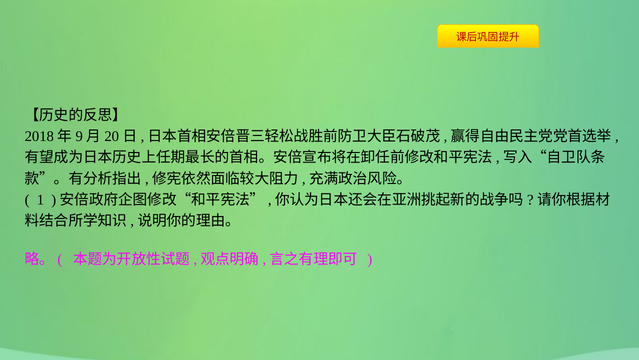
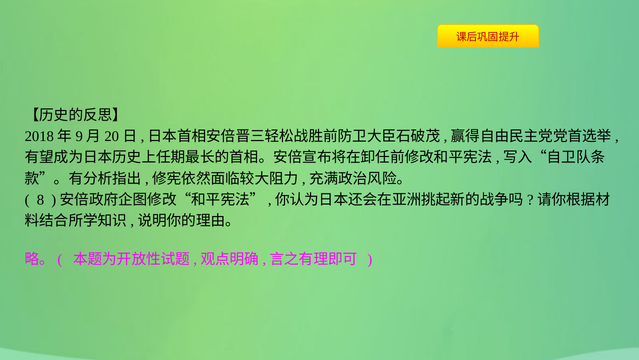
1: 1 -> 8 (40, 200)
